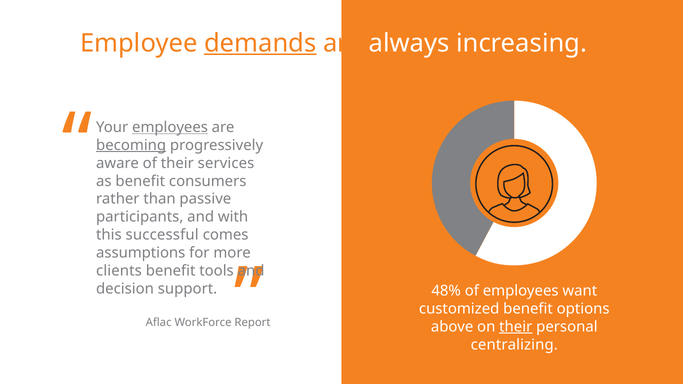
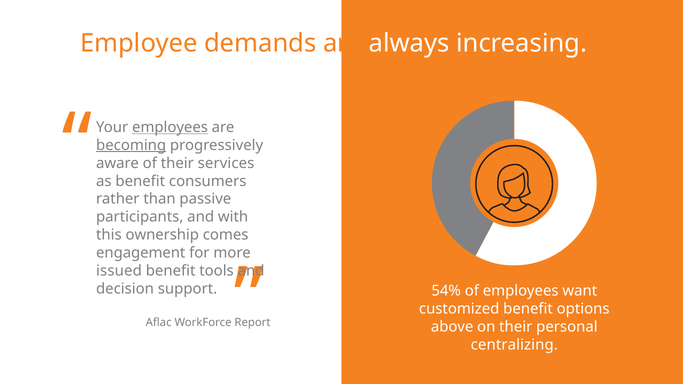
demands underline: present -> none (260, 43)
successful: successful -> ownership (162, 235)
assumptions: assumptions -> engagement (141, 253)
clients: clients -> issued (119, 271)
48%: 48% -> 54% (446, 291)
their underline: present -> none (516, 327)
